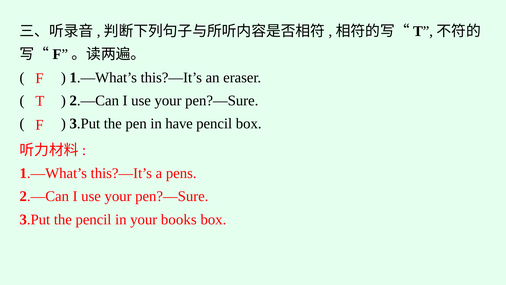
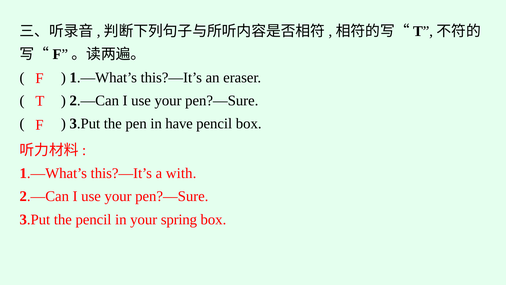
pens: pens -> with (181, 173)
books: books -> spring (179, 219)
